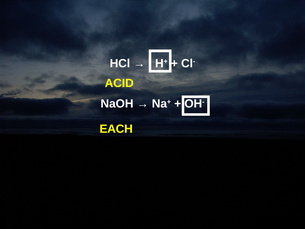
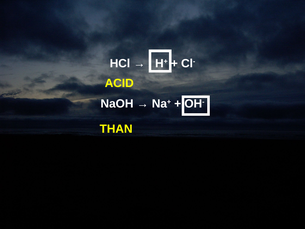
EACH: EACH -> THAN (116, 129)
